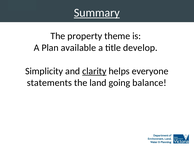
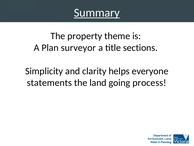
available: available -> surveyor (78, 48)
develop: develop -> sections (140, 48)
clarity underline: present -> none (94, 71)
balance: balance -> process (149, 82)
